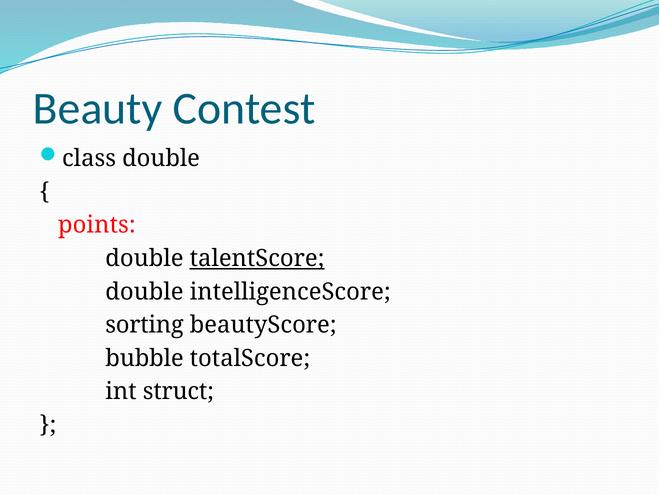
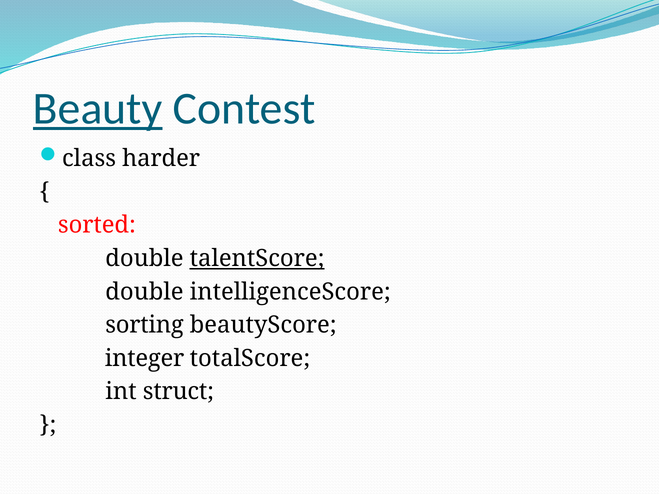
Beauty underline: none -> present (98, 109)
class double: double -> harder (161, 159)
points: points -> sorted (97, 225)
bubble: bubble -> integer (145, 358)
